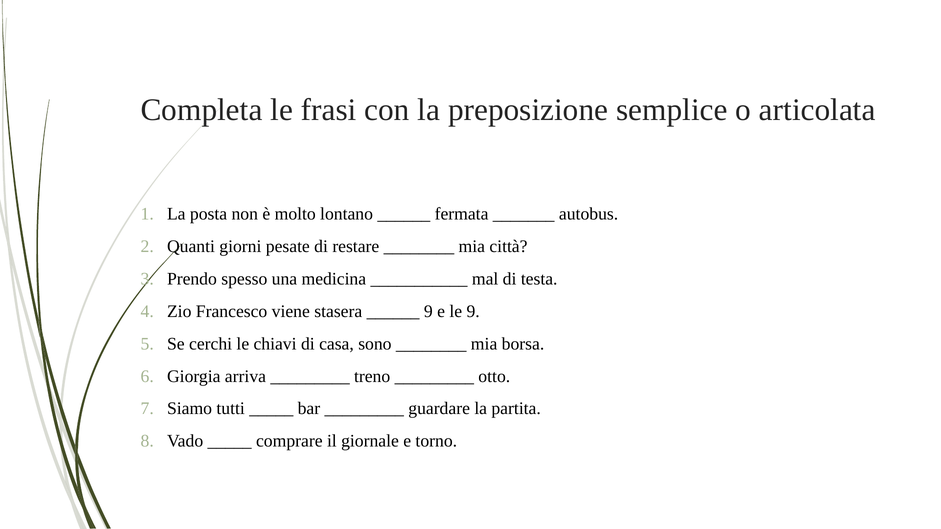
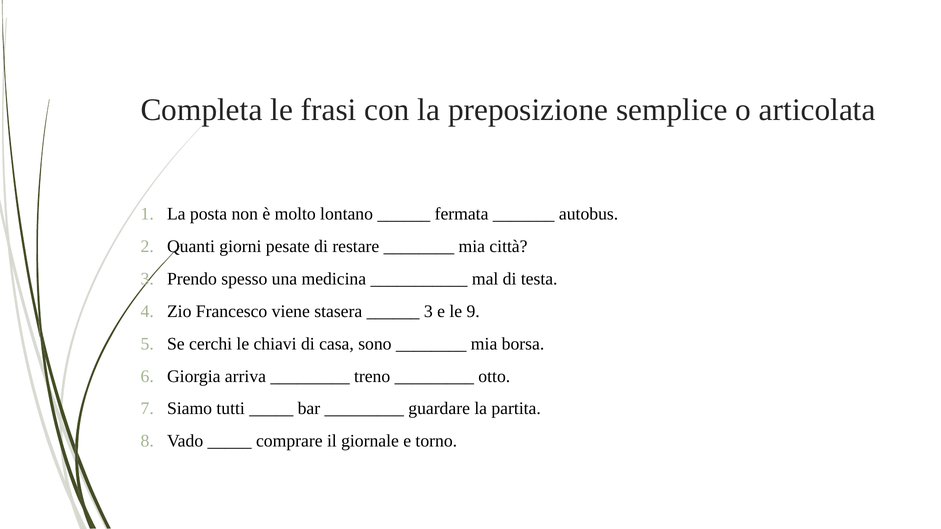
9: 9 -> 3 (428, 312)
